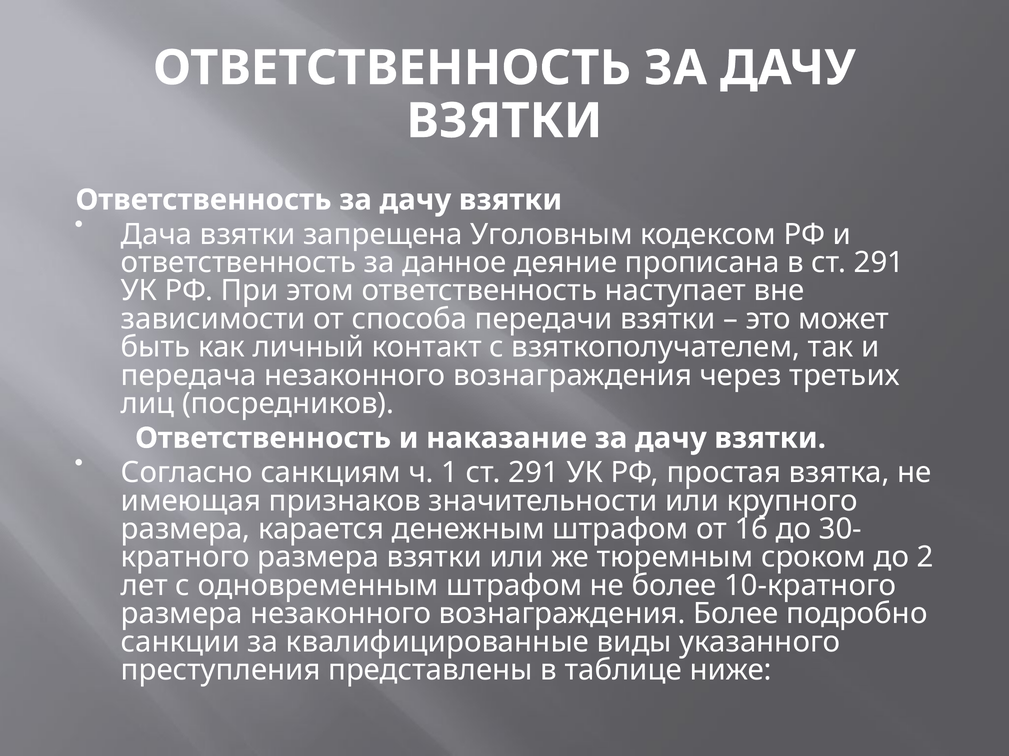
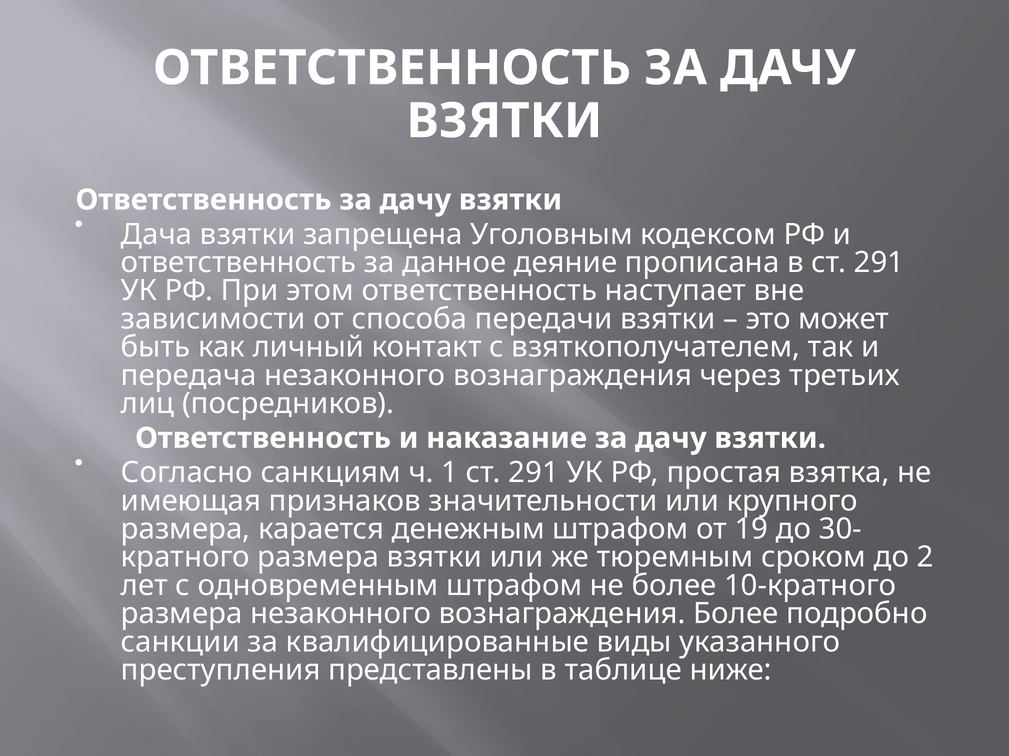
16: 16 -> 19 (751, 530)
